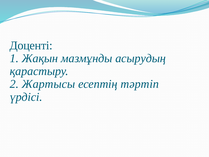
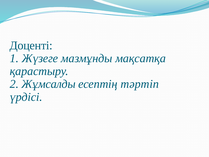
Жақын: Жақын -> Жүзеге (40, 58)
асырудың: асырудың -> мақсатқа (141, 58)
Жартысы: Жартысы -> Жұмсалды (49, 84)
